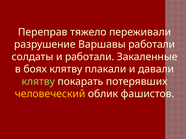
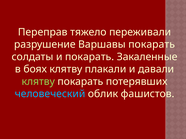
Варшавы работали: работали -> покарать (152, 45)
и работали: работали -> покарать (90, 57)
человеческий colour: yellow -> light blue (50, 94)
